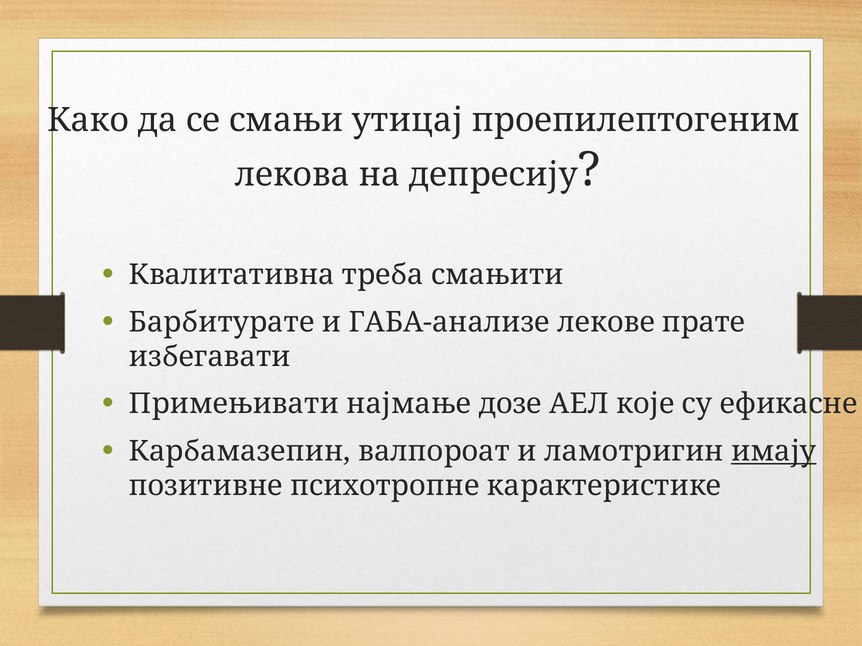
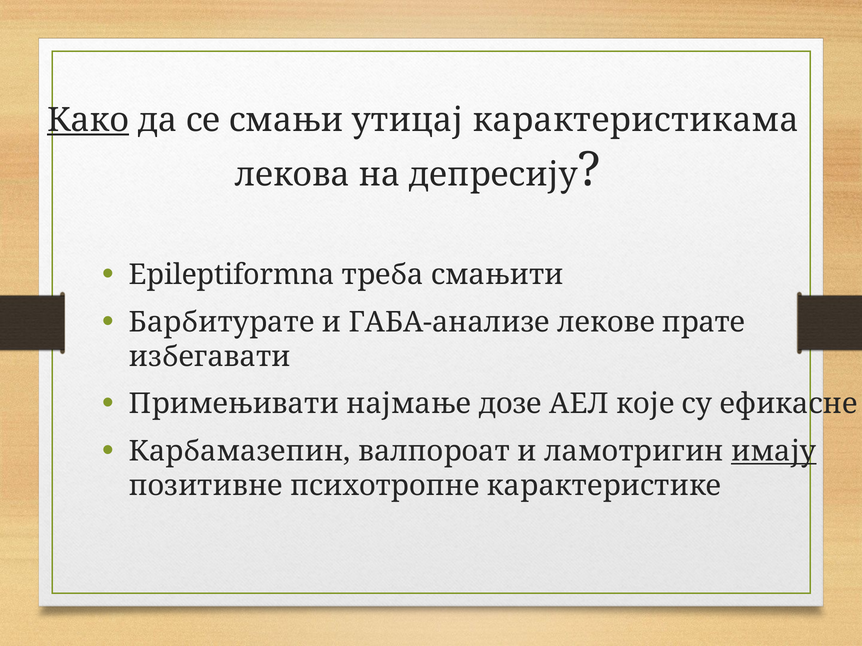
Како underline: none -> present (88, 120)
проепилептогеним: проепилептогеним -> карактеристикама (636, 120)
Квалитативна: Квалитативна -> Epileptiformna (232, 275)
